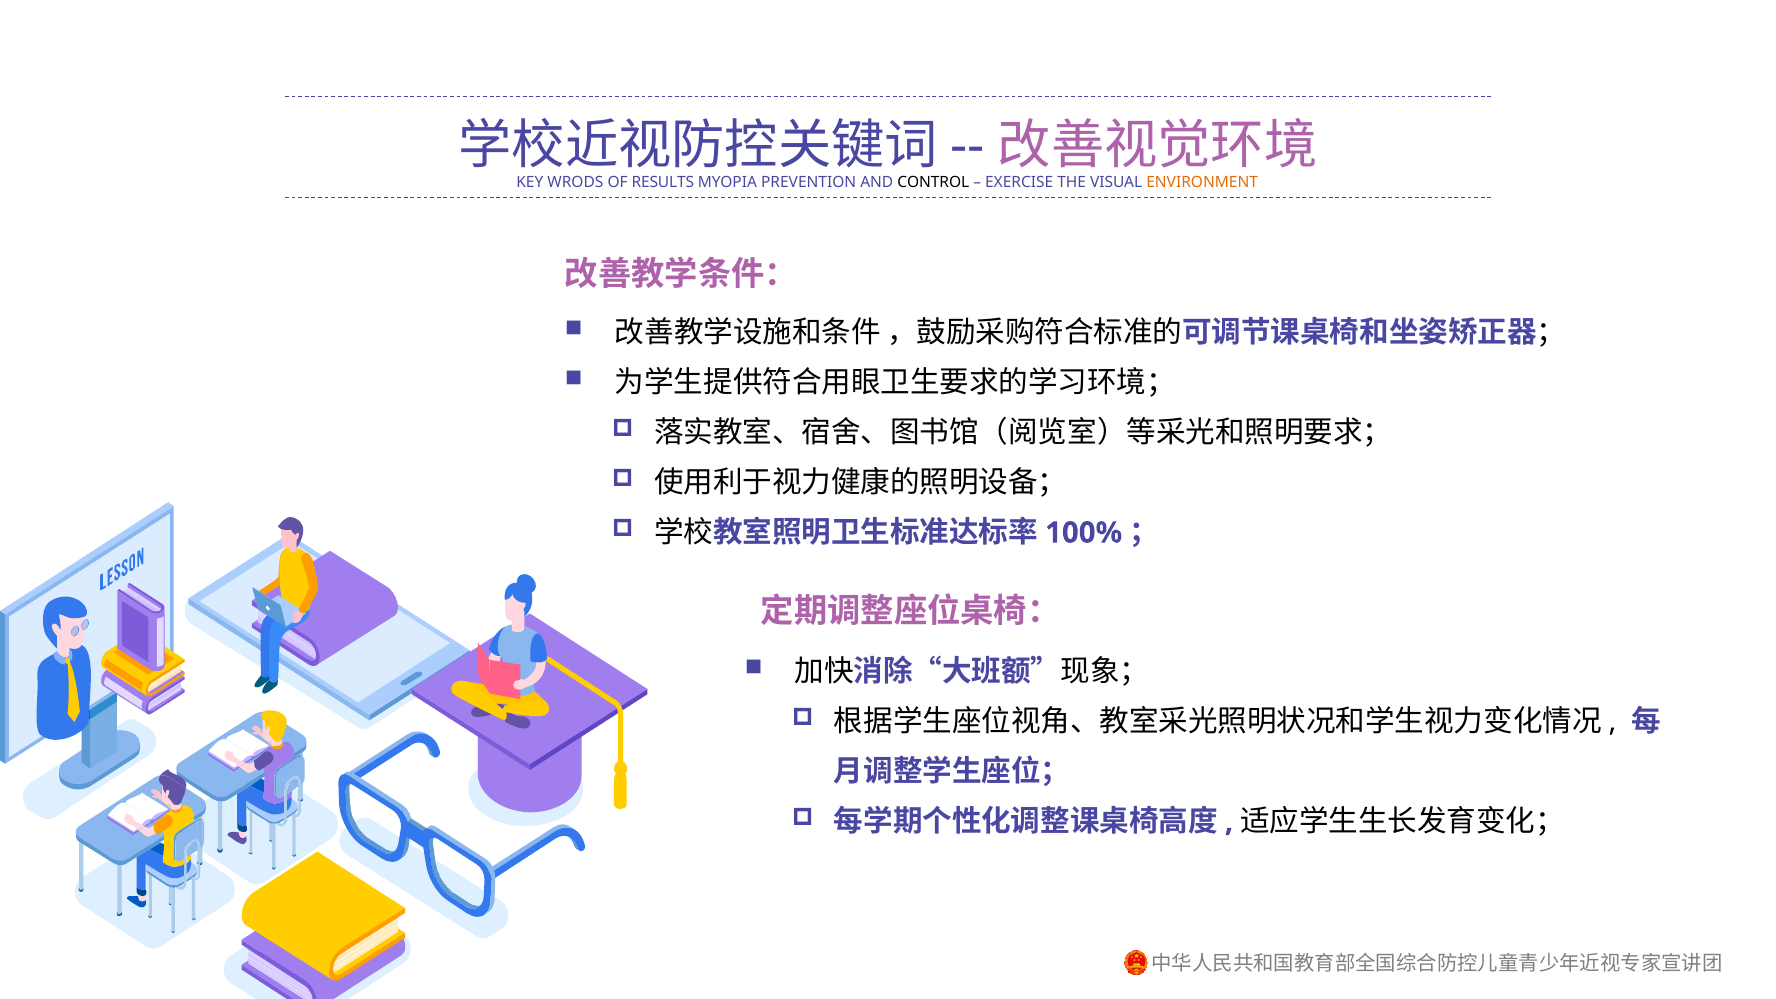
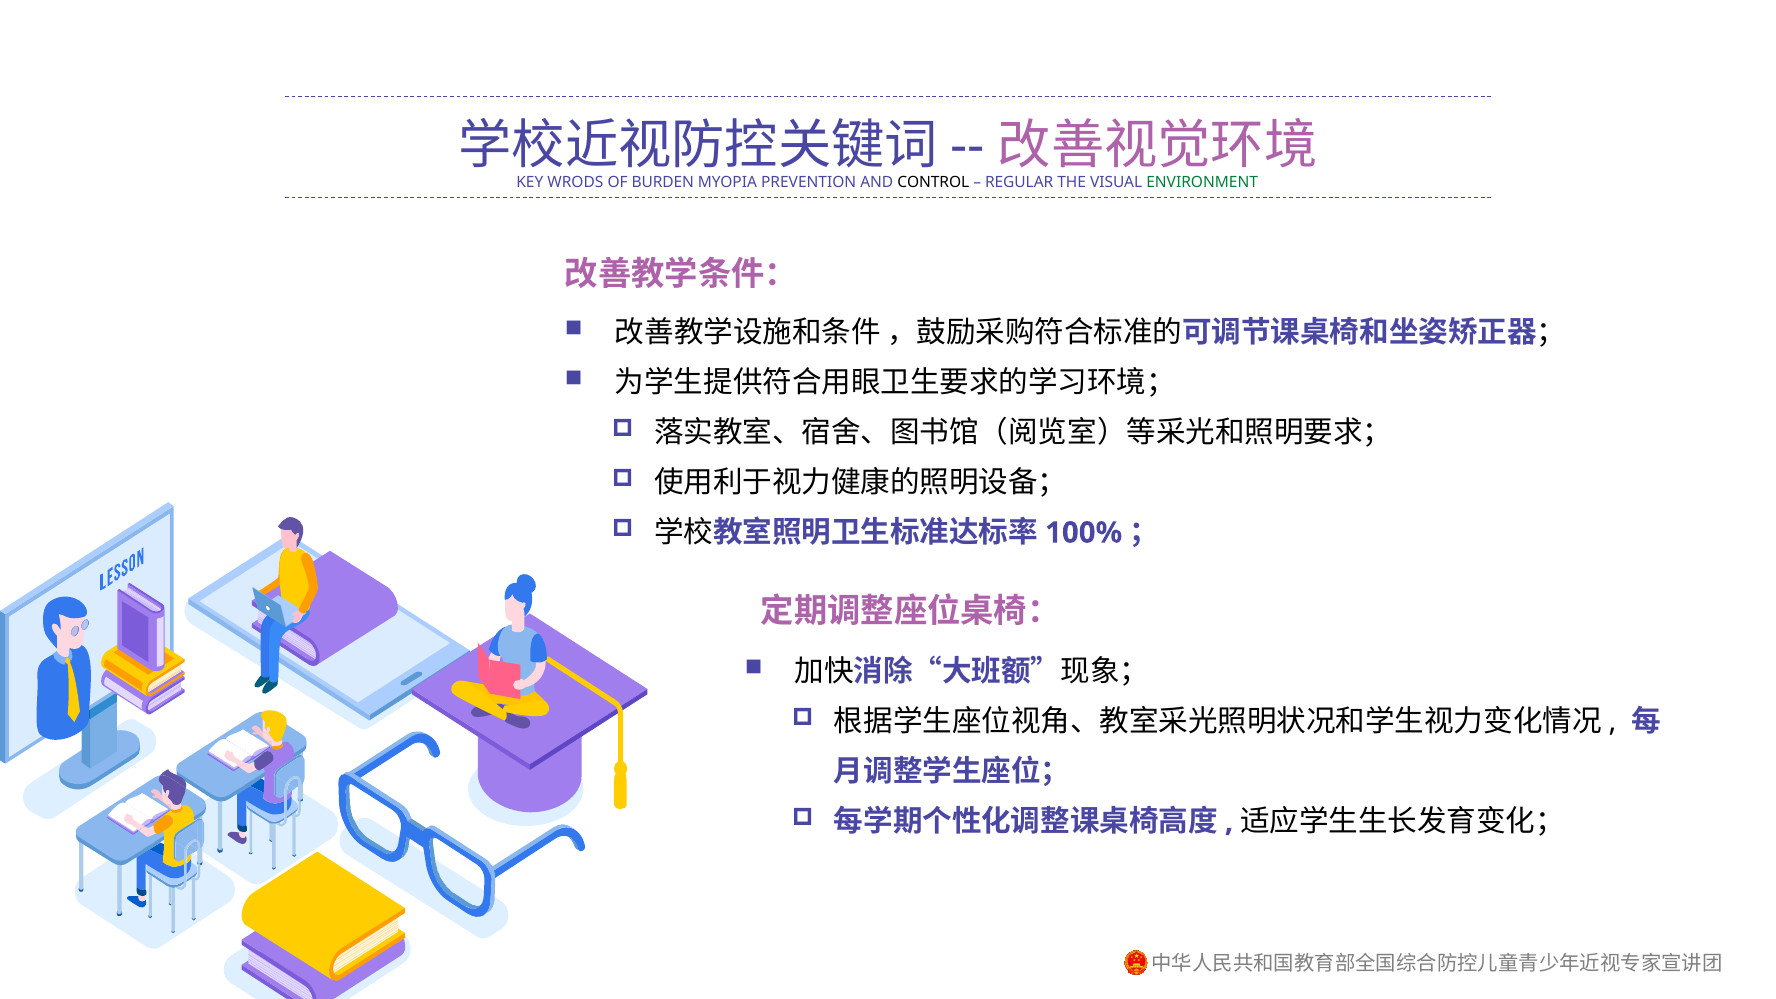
RESULTS: RESULTS -> BURDEN (663, 182)
EXERCISE: EXERCISE -> REGULAR (1019, 182)
ENVIRONMENT colour: orange -> green (1202, 182)
